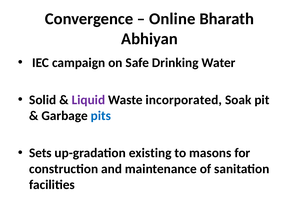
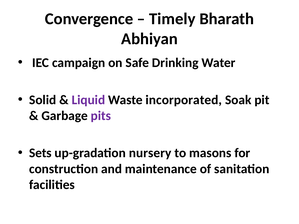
Online: Online -> Timely (172, 19)
pits colour: blue -> purple (101, 116)
existing: existing -> nursery (150, 153)
